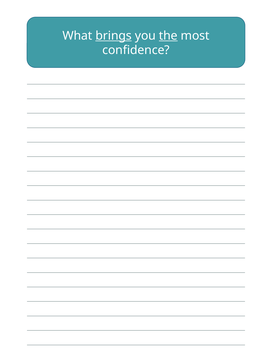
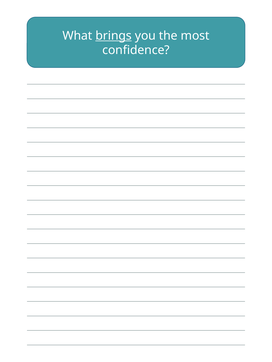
the underline: present -> none (168, 36)
